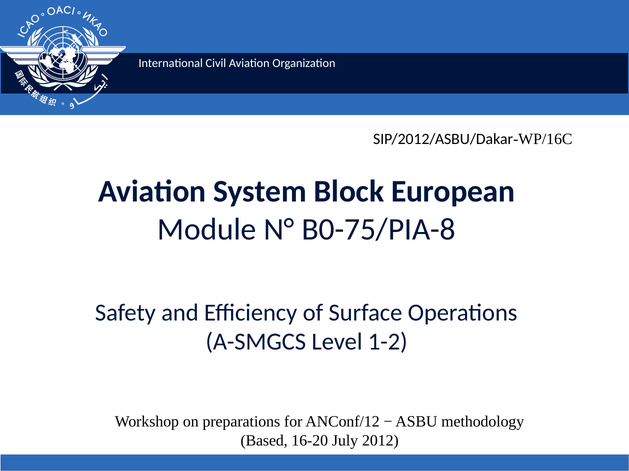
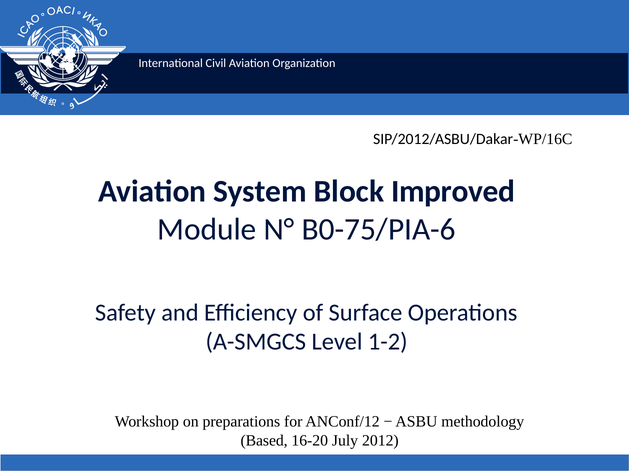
European: European -> Improved (453, 192)
B0-75/PIA-8: B0-75/PIA-8 -> B0-75/PIA-6 (379, 230)
